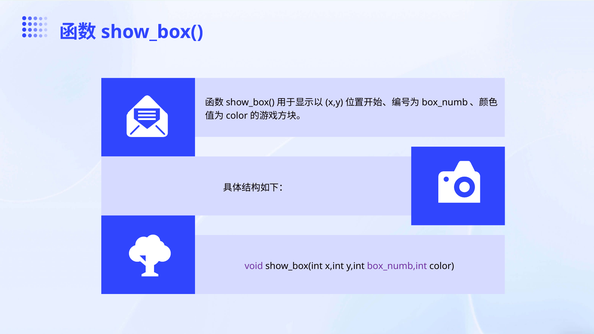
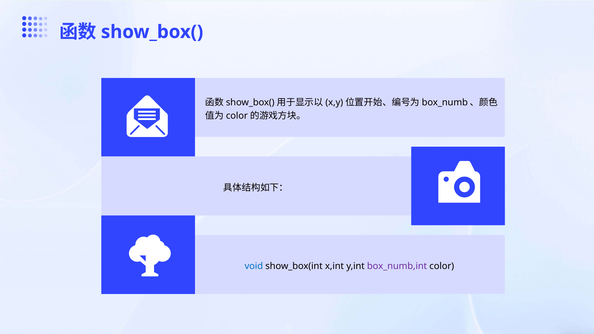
void colour: purple -> blue (254, 266)
